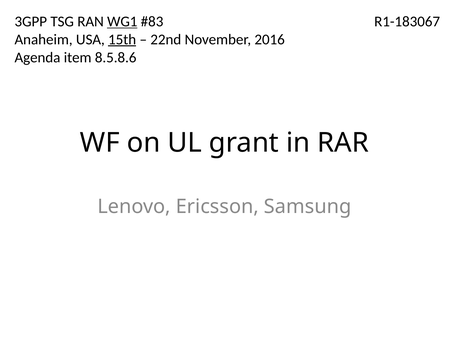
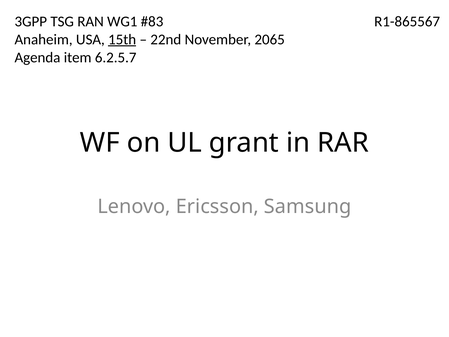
WG1 underline: present -> none (122, 22)
R1-183067: R1-183067 -> R1-865567 (407, 22)
2016: 2016 -> 2065 (270, 39)
8.5.8.6: 8.5.8.6 -> 6.2.5.7 (116, 57)
